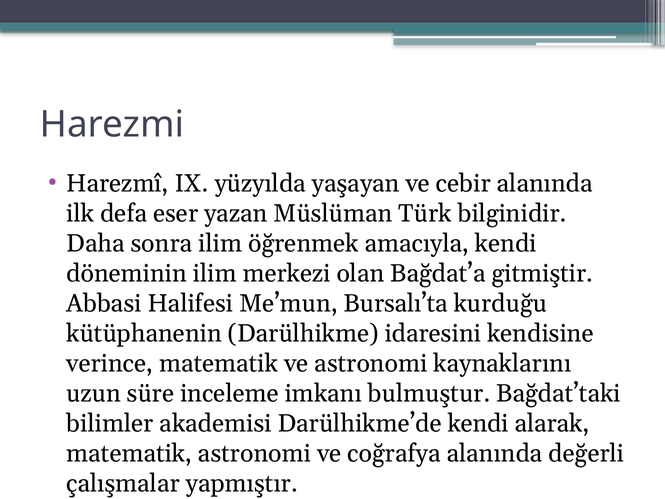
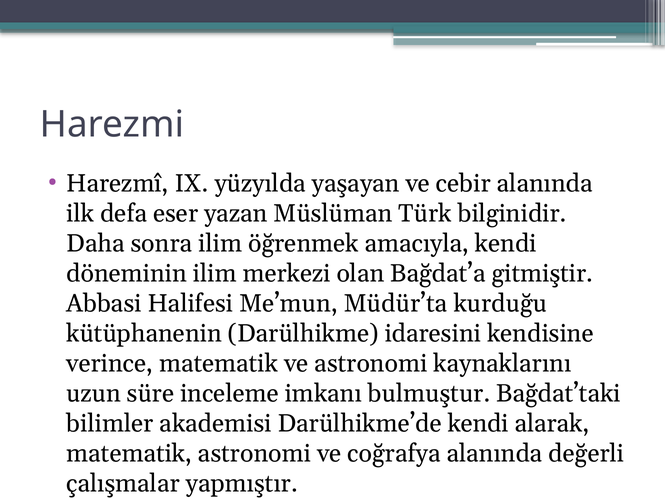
Bursalı’ta: Bursalı’ta -> Müdür’ta (396, 303)
